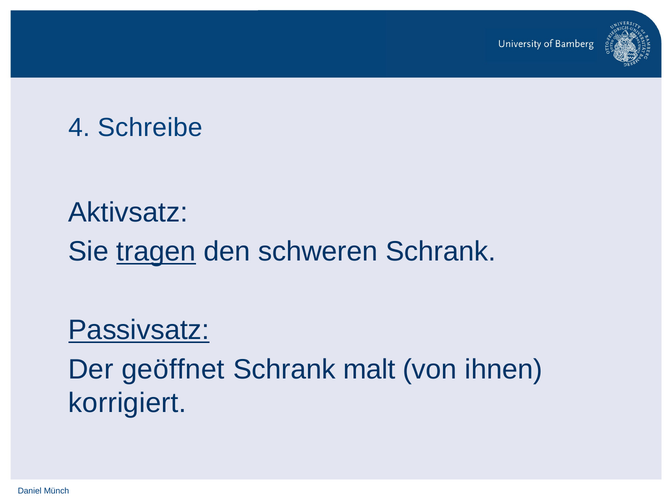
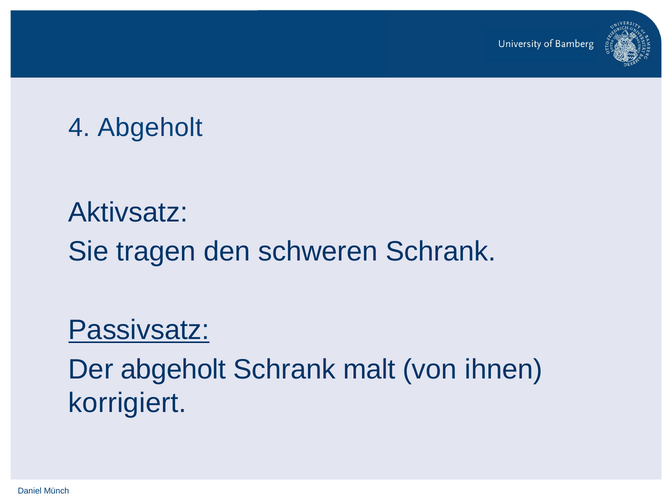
4 Schreibe: Schreibe -> Abgeholt (150, 128)
tragen underline: present -> none (156, 252)
Der geöffnet: geöffnet -> abgeholt (173, 369)
